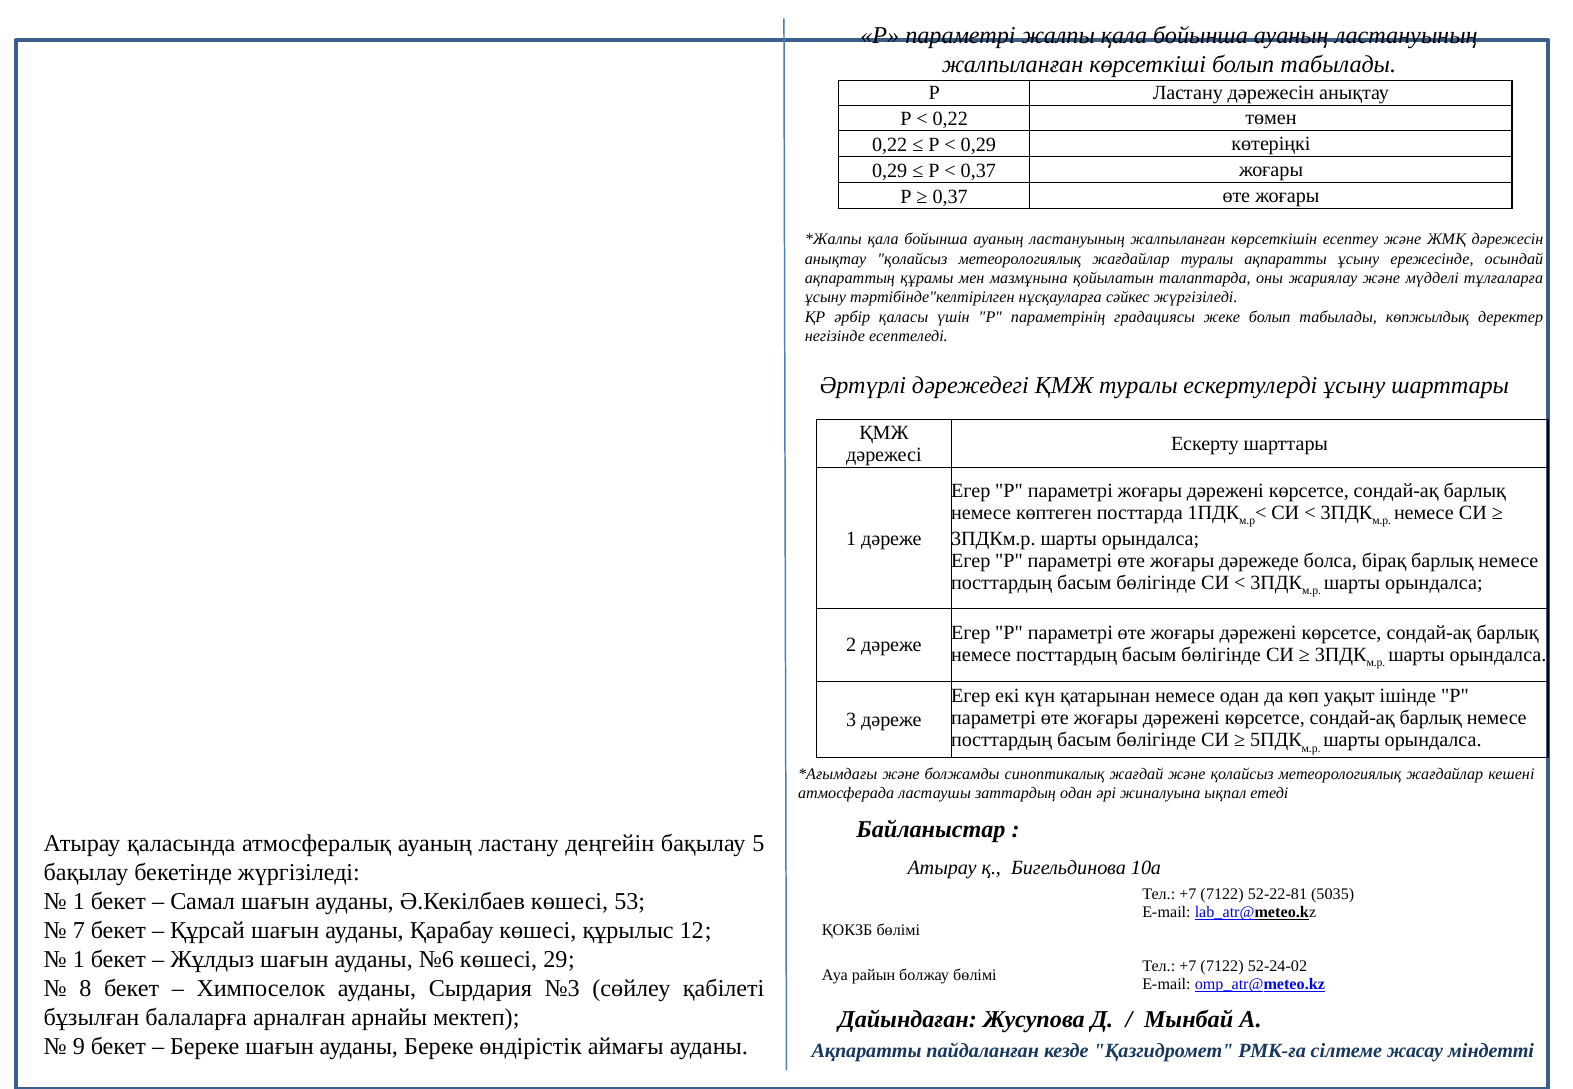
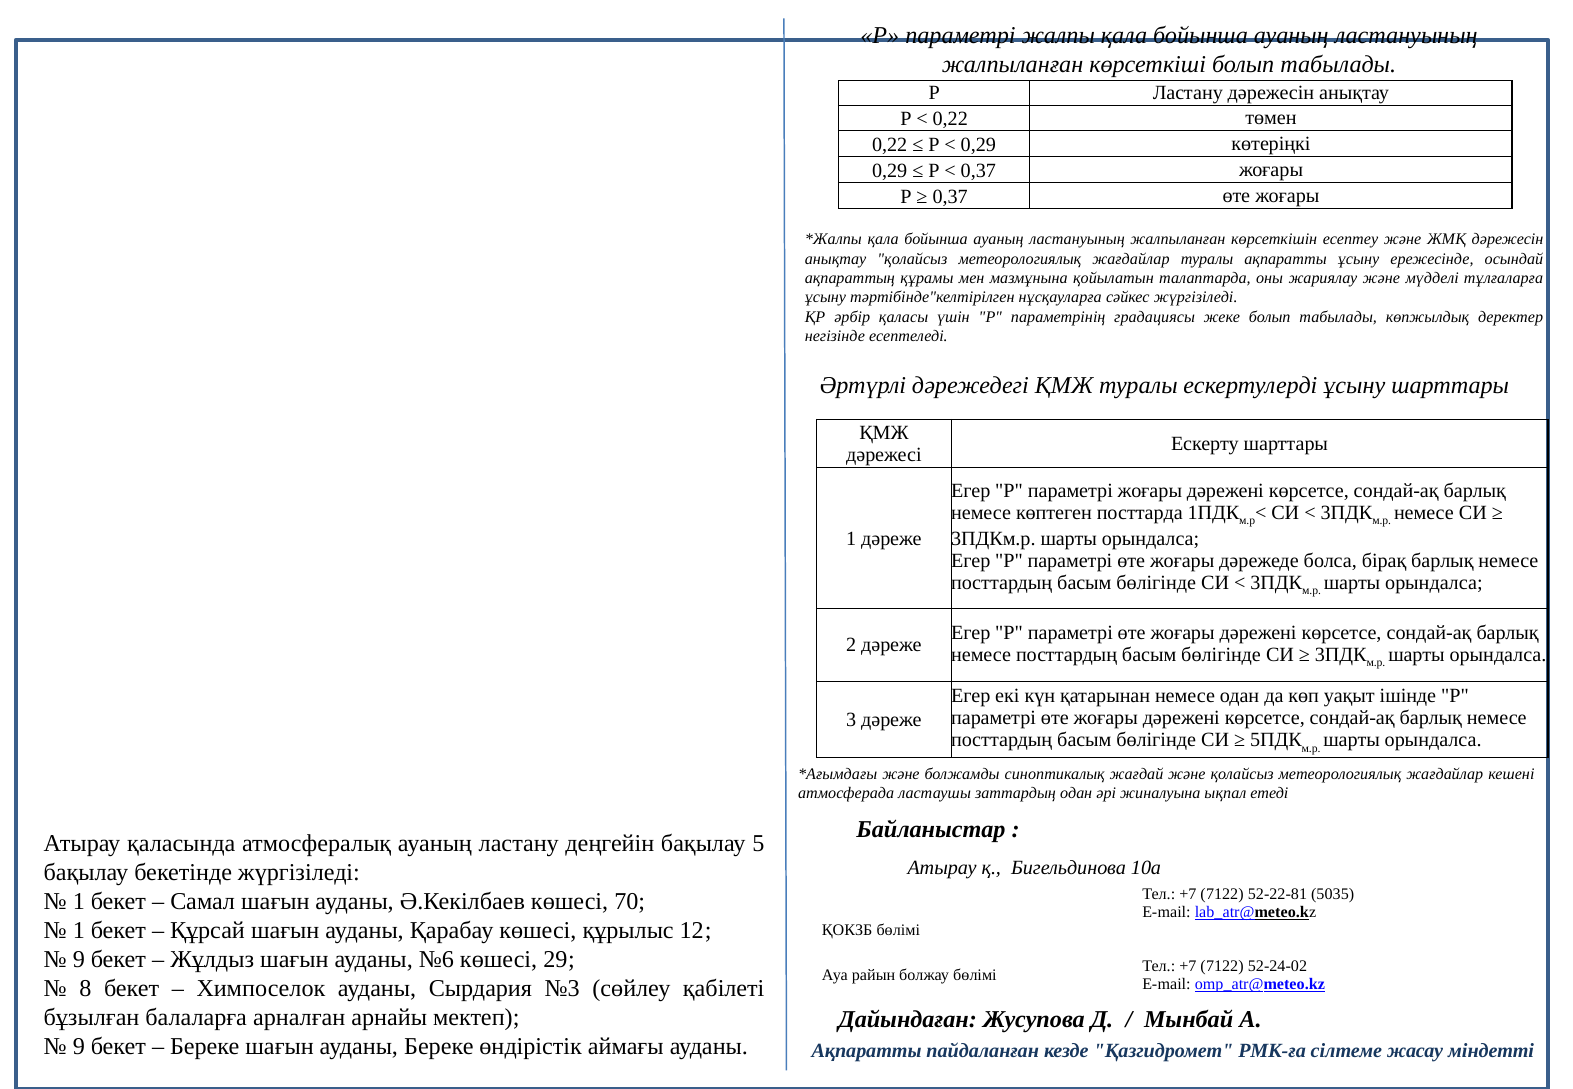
53: 53 -> 70 (630, 901)
7: 7 -> 1 (79, 930)
1: 1 -> 9 (79, 959)
